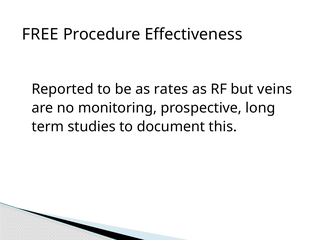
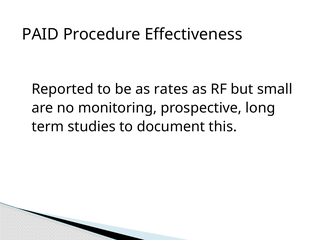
FREE: FREE -> PAID (40, 34)
veins: veins -> small (275, 89)
